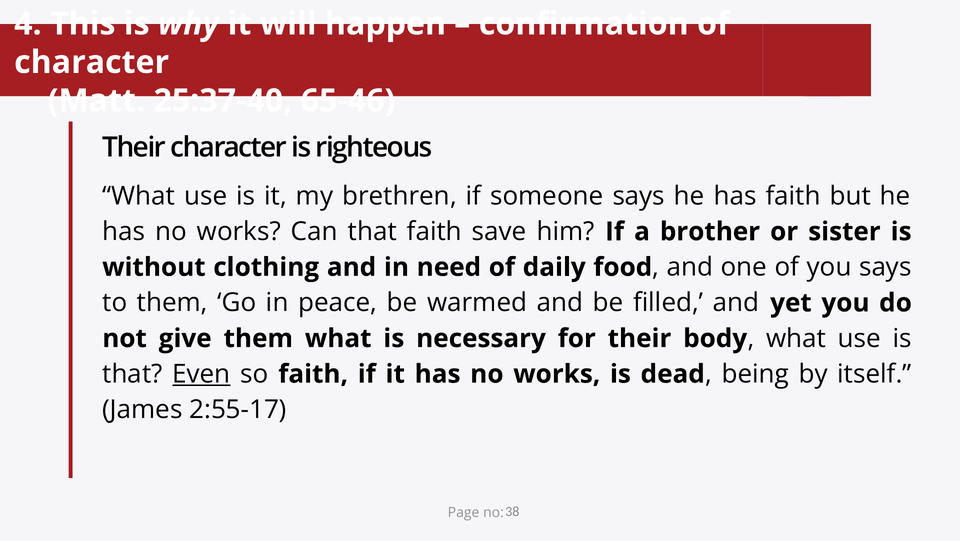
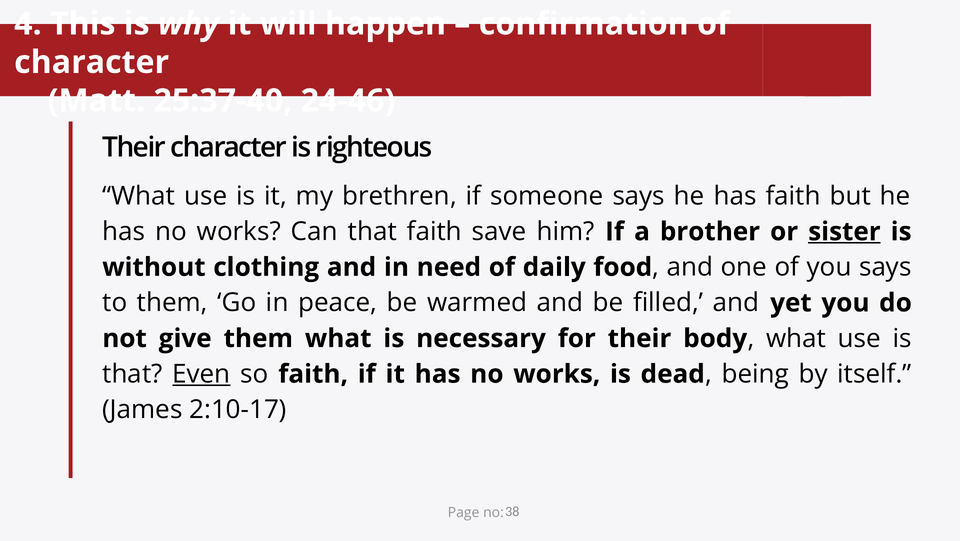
65-46: 65-46 -> 24-46 (348, 101)
sister underline: none -> present (844, 232)
2:55-17: 2:55-17 -> 2:10-17 (238, 410)
